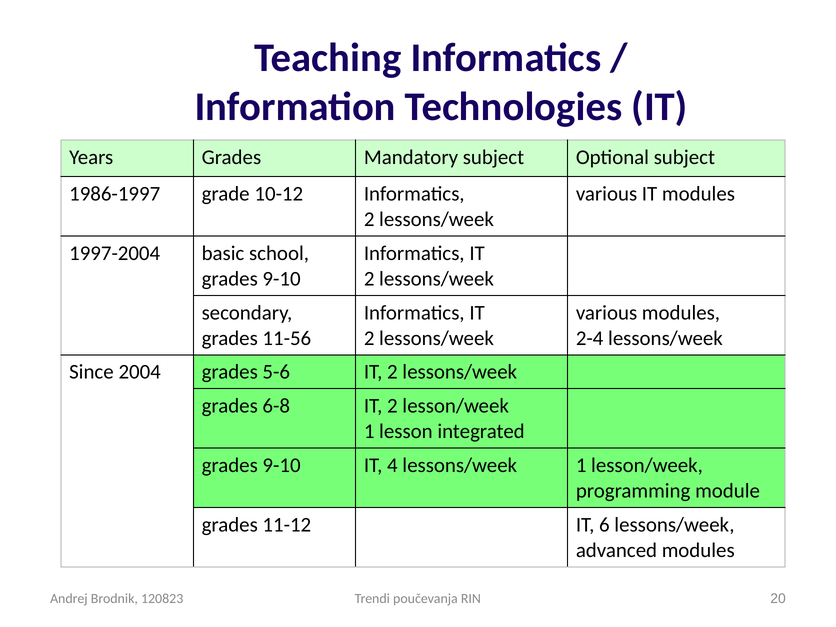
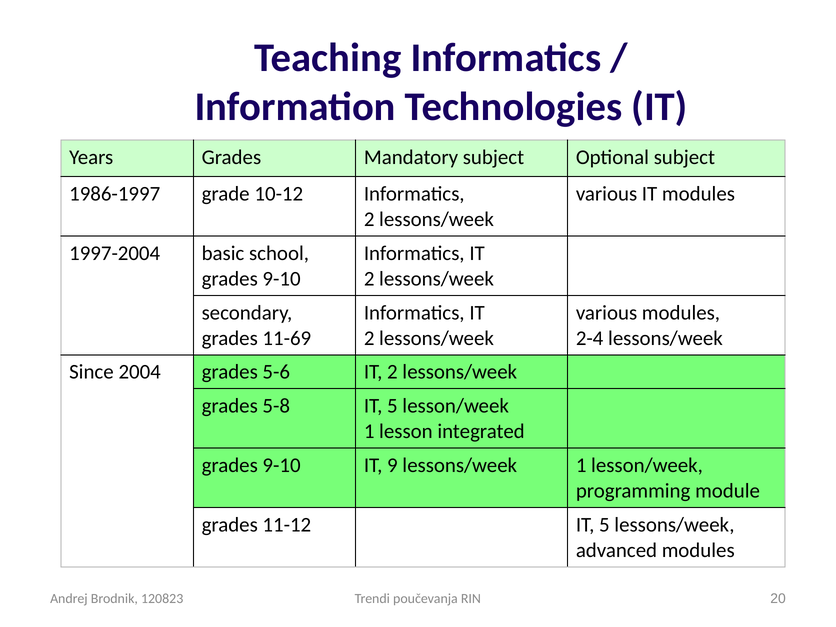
11-56: 11-56 -> 11-69 (287, 338)
6-8: 6-8 -> 5-8 (276, 406)
2: 2 -> 5 (392, 406)
4: 4 -> 9 (392, 465)
11-12 IT 6: 6 -> 5 (604, 525)
